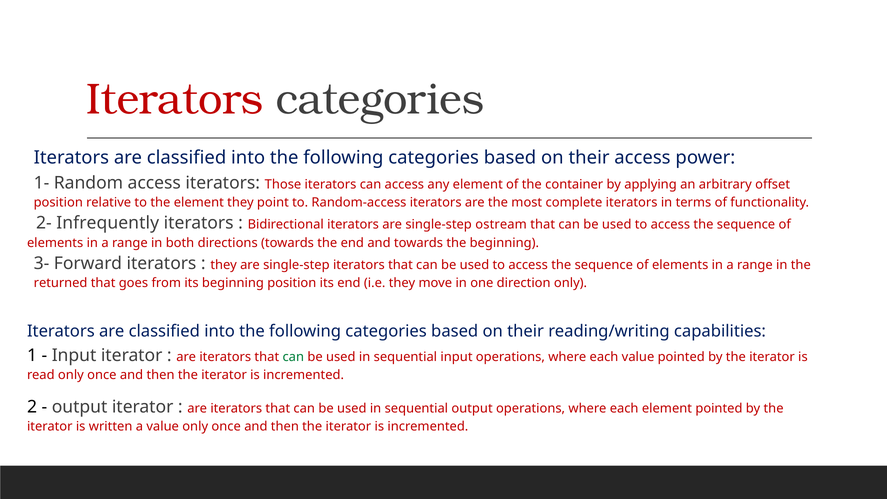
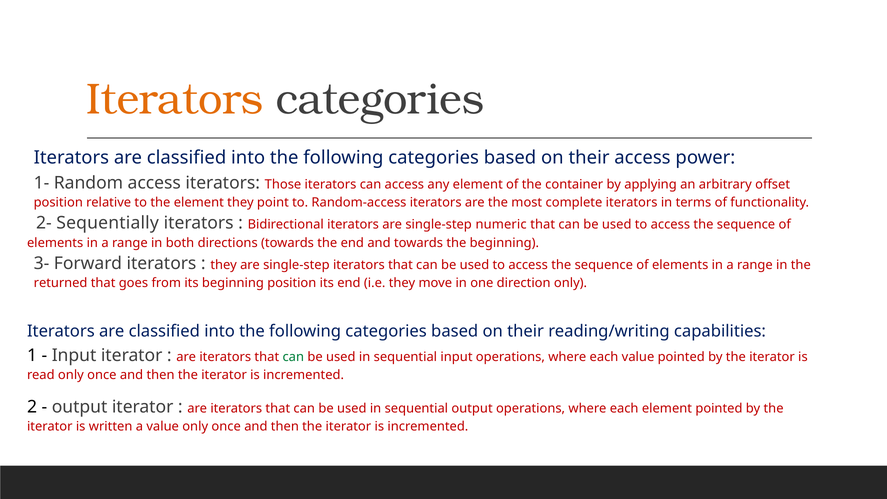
Iterators colour: red -> orange (175, 99)
Infrequently: Infrequently -> Sequentially (108, 223)
ostream: ostream -> numeric (501, 225)
